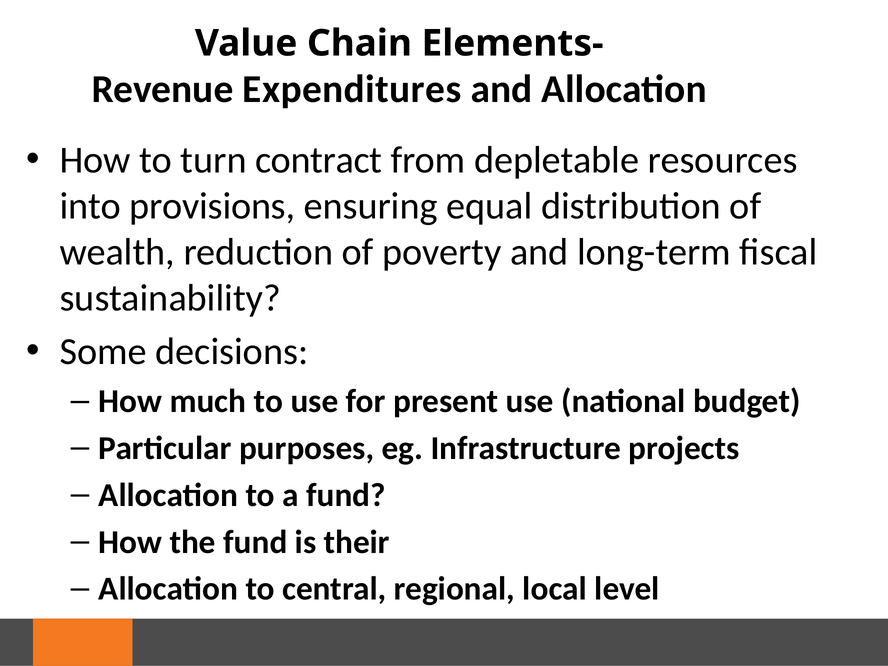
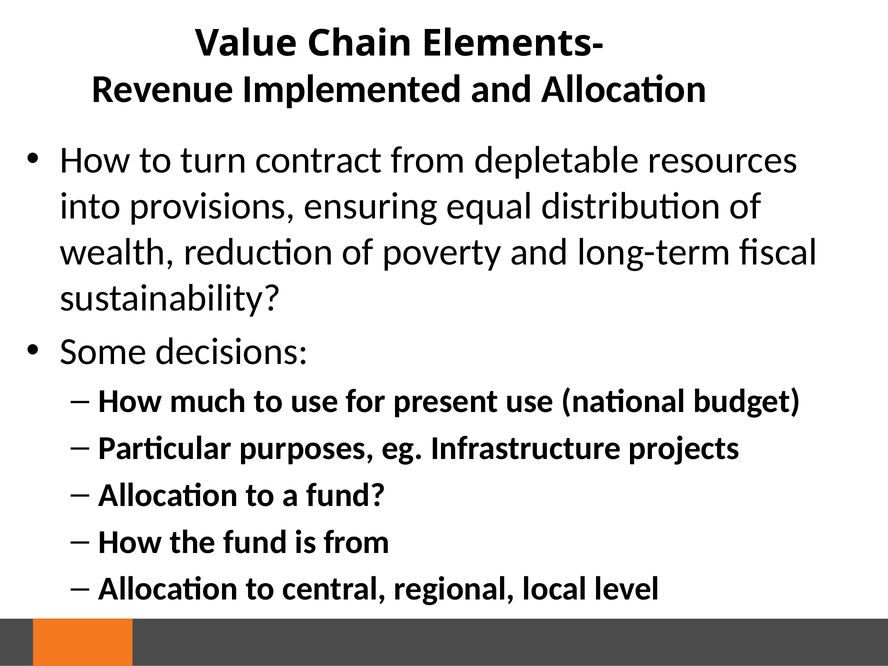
Expenditures: Expenditures -> Implemented (352, 89)
is their: their -> from (357, 542)
